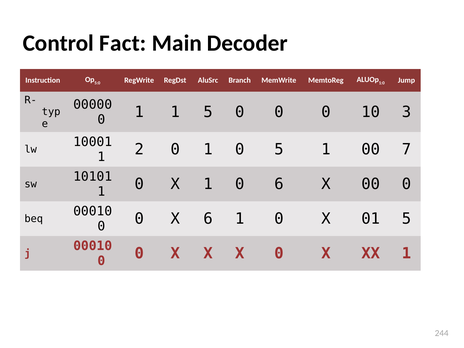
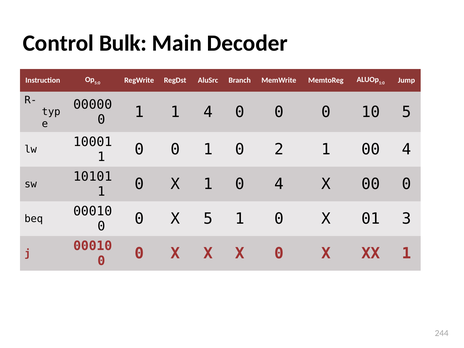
Fact: Fact -> Bulk (123, 43)
1 5: 5 -> 4 (208, 112)
10 3: 3 -> 5 (406, 112)
2: 2 -> 0 (139, 149)
0 5: 5 -> 2 (279, 149)
00 7: 7 -> 4 (406, 149)
0 6: 6 -> 4 (279, 184)
X 6: 6 -> 5 (208, 219)
01 5: 5 -> 3 (406, 219)
